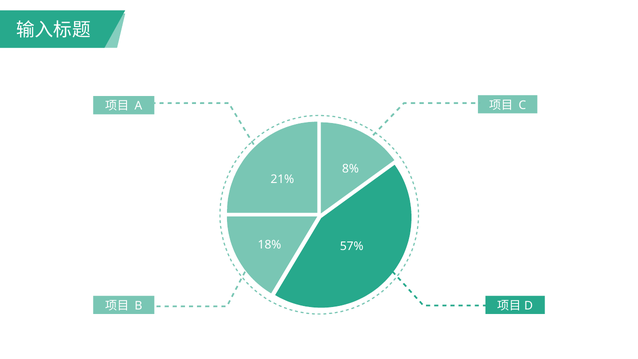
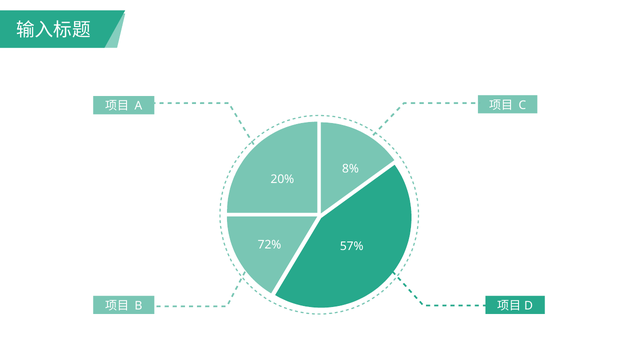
21%: 21% -> 20% (282, 179)
18%: 18% -> 72% (270, 245)
